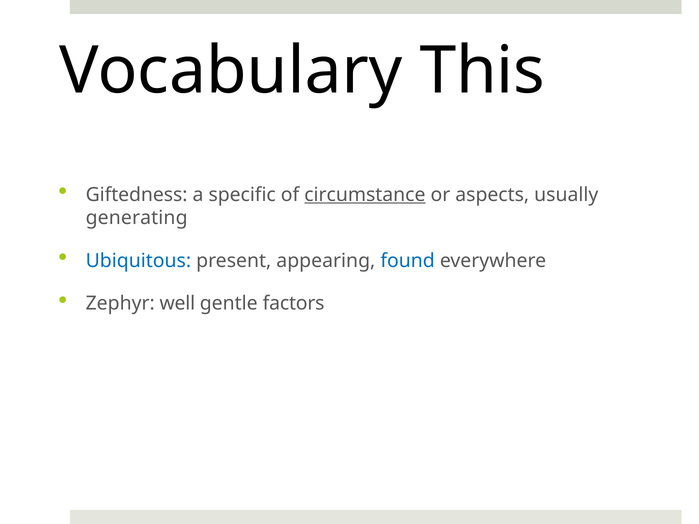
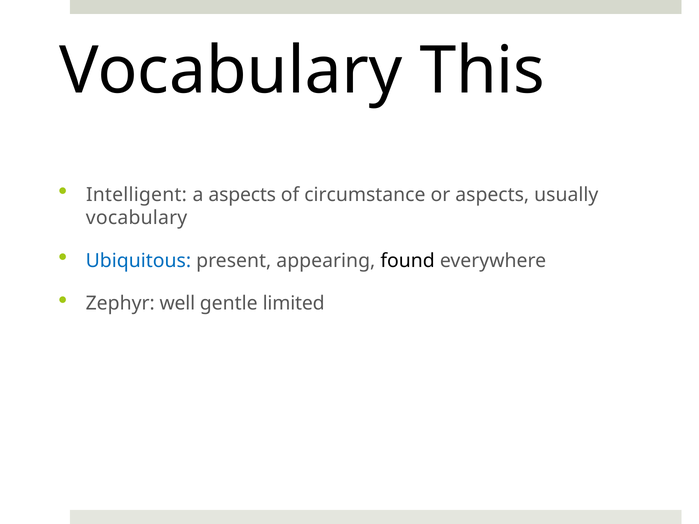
Giftedness: Giftedness -> Intelligent (136, 195)
a specific: specific -> aspects (242, 195)
circumstance underline: present -> none (365, 195)
generating: generating -> vocabulary (137, 218)
found colour: blue -> black (408, 261)
factors: factors -> limited (294, 304)
